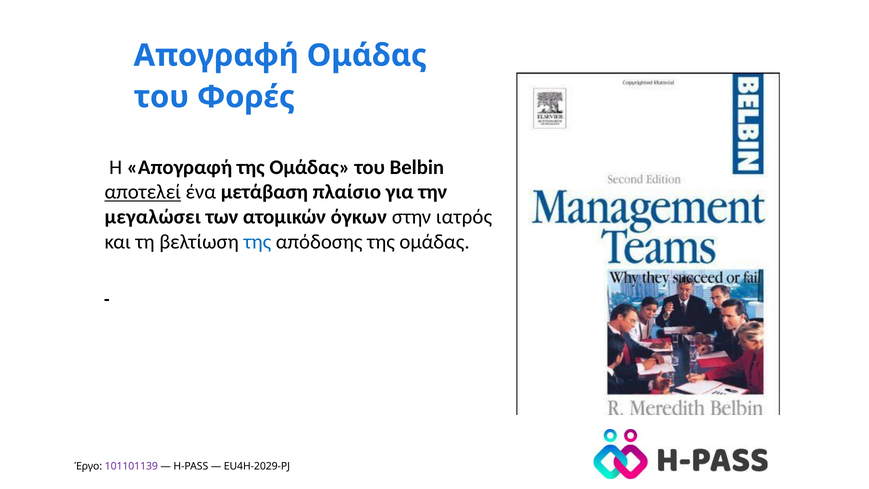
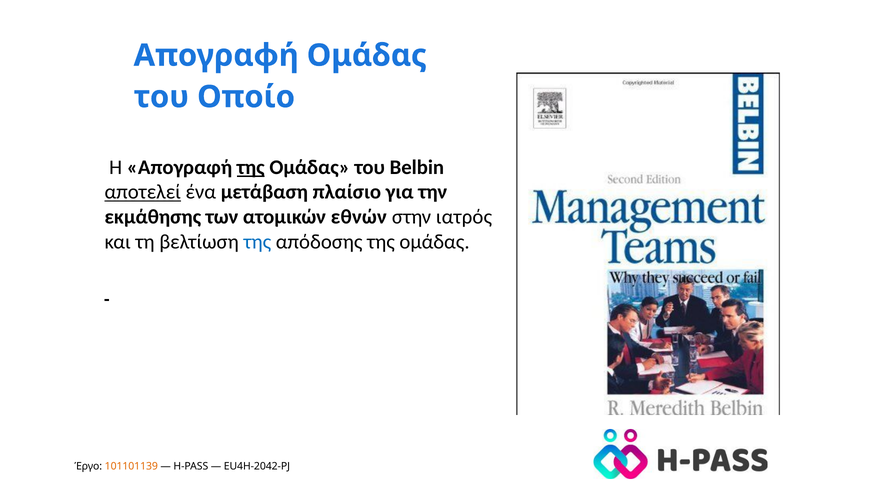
Φορές: Φορές -> Οποίο (246, 97)
της underline: none -> present (251, 167)
μεγαλώσει: μεγαλώσει -> εκμάθησης (153, 217)
όγκων: όγκων -> εθνών (359, 217)
101101139 colour: purple -> orange (131, 466)
EU4H-2029-PJ: EU4H-2029-PJ -> EU4H-2042-PJ (257, 466)
